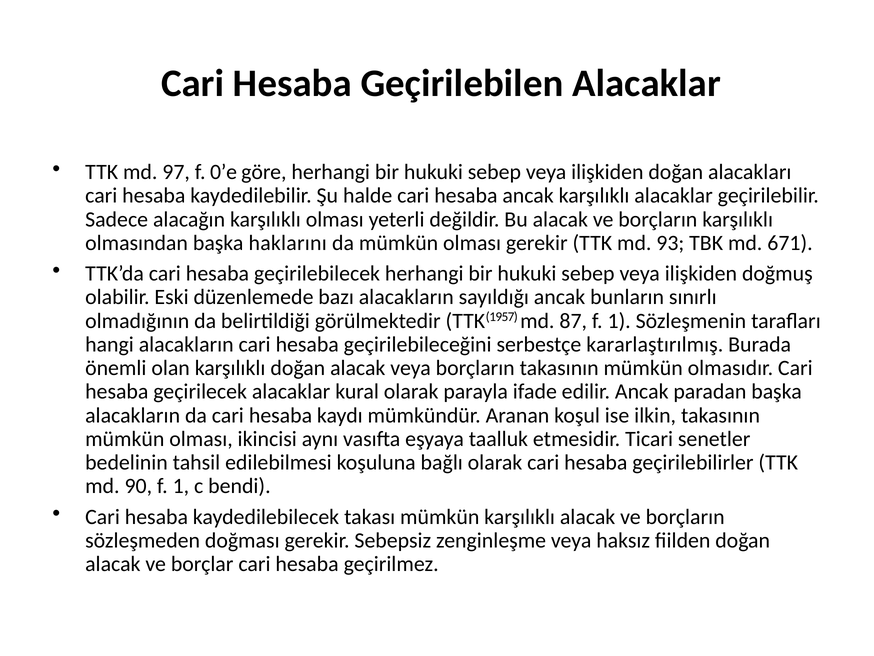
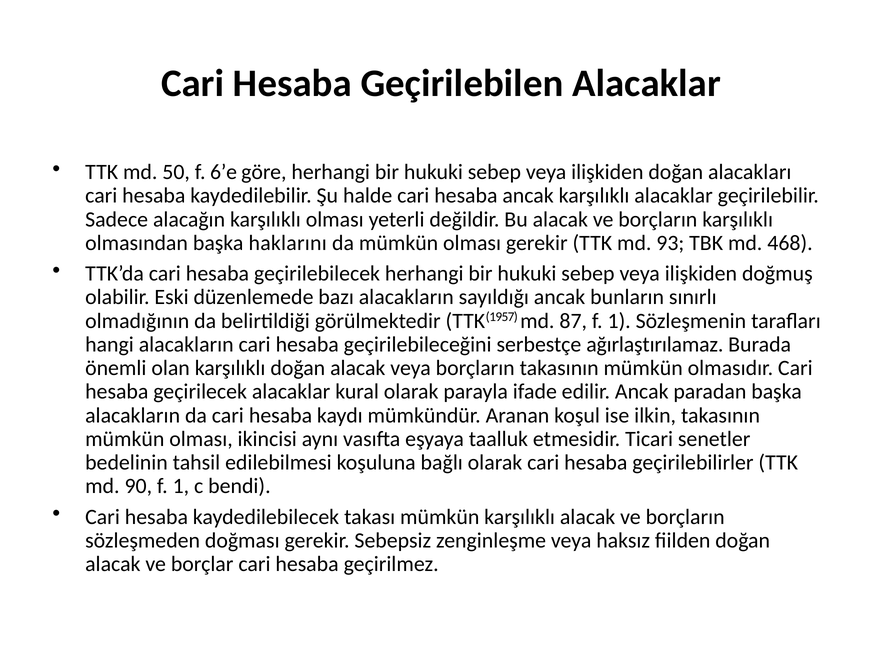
97: 97 -> 50 (176, 172)
0’e: 0’e -> 6’e (224, 172)
671: 671 -> 468 (790, 243)
kararlaştırılmış: kararlaştırılmış -> ağırlaştırılamaz (655, 344)
